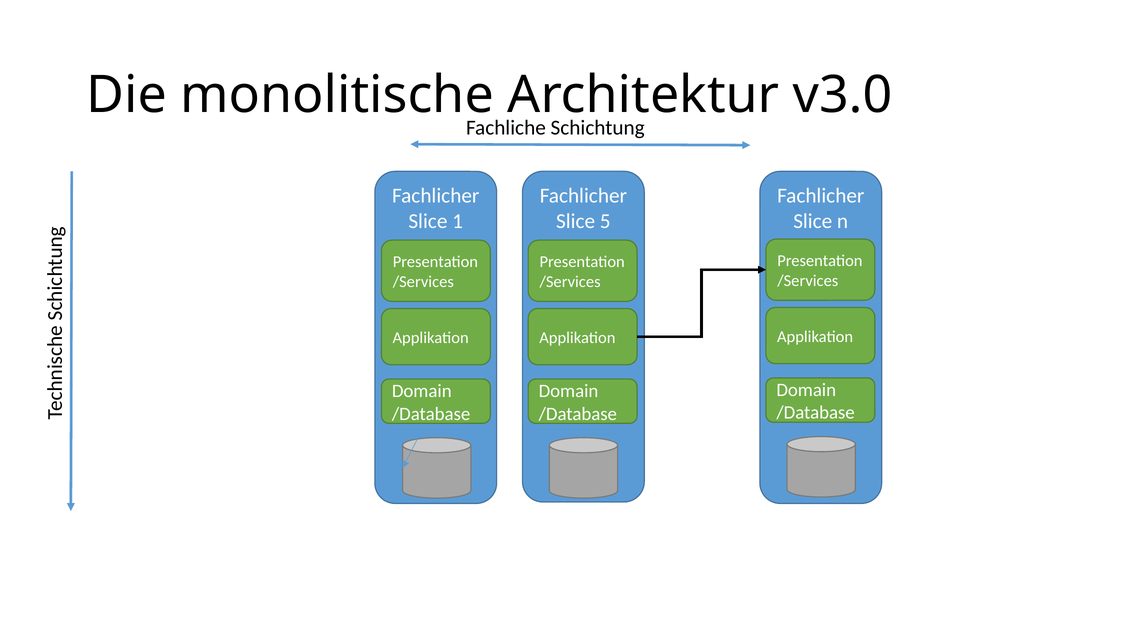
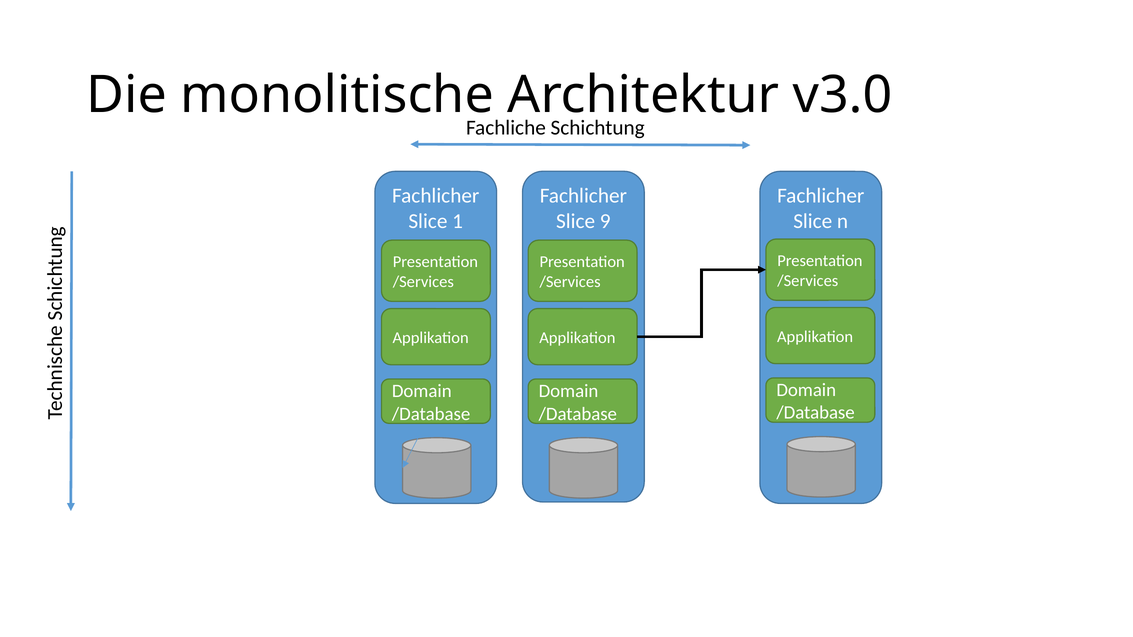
5: 5 -> 9 (605, 221)
